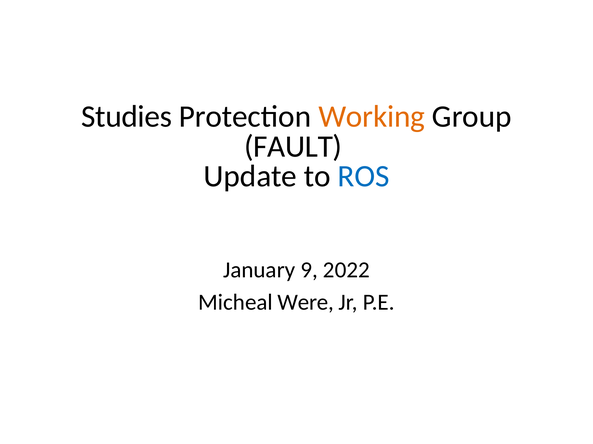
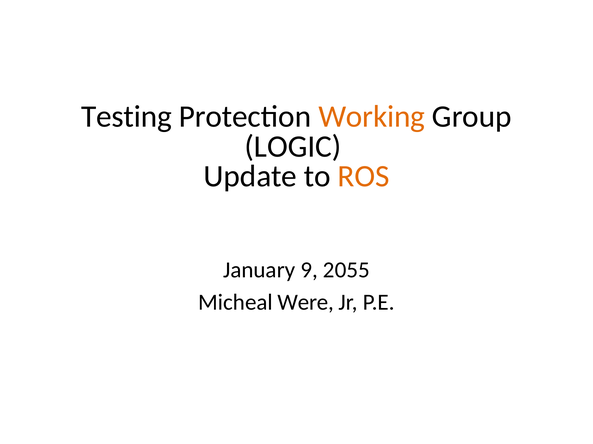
Studies: Studies -> Testing (127, 117)
FAULT: FAULT -> LOGIC (293, 147)
ROS colour: blue -> orange (364, 177)
2022: 2022 -> 2055 (346, 270)
